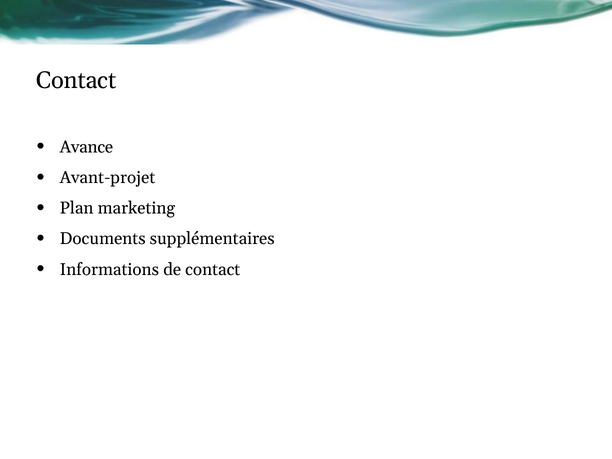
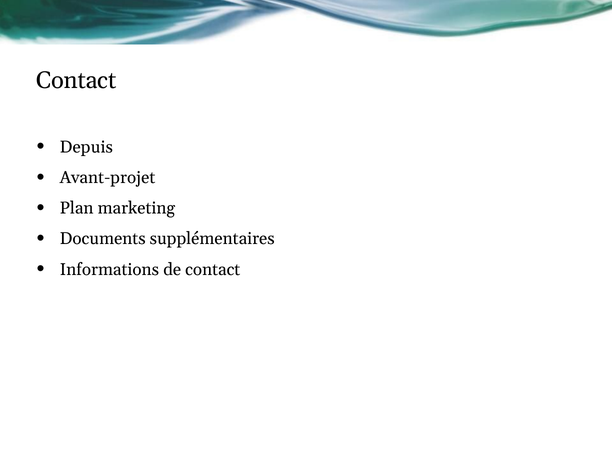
Avance: Avance -> Depuis (86, 147)
